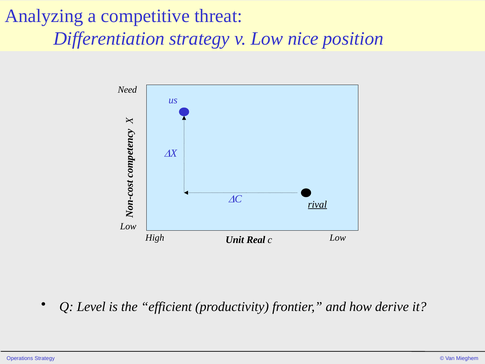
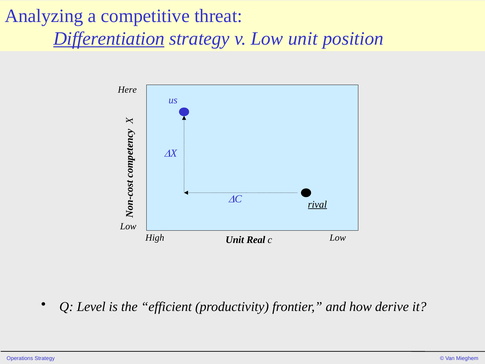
Differentiation underline: none -> present (109, 39)
Low nice: nice -> unit (303, 39)
Need: Need -> Here (127, 90)
